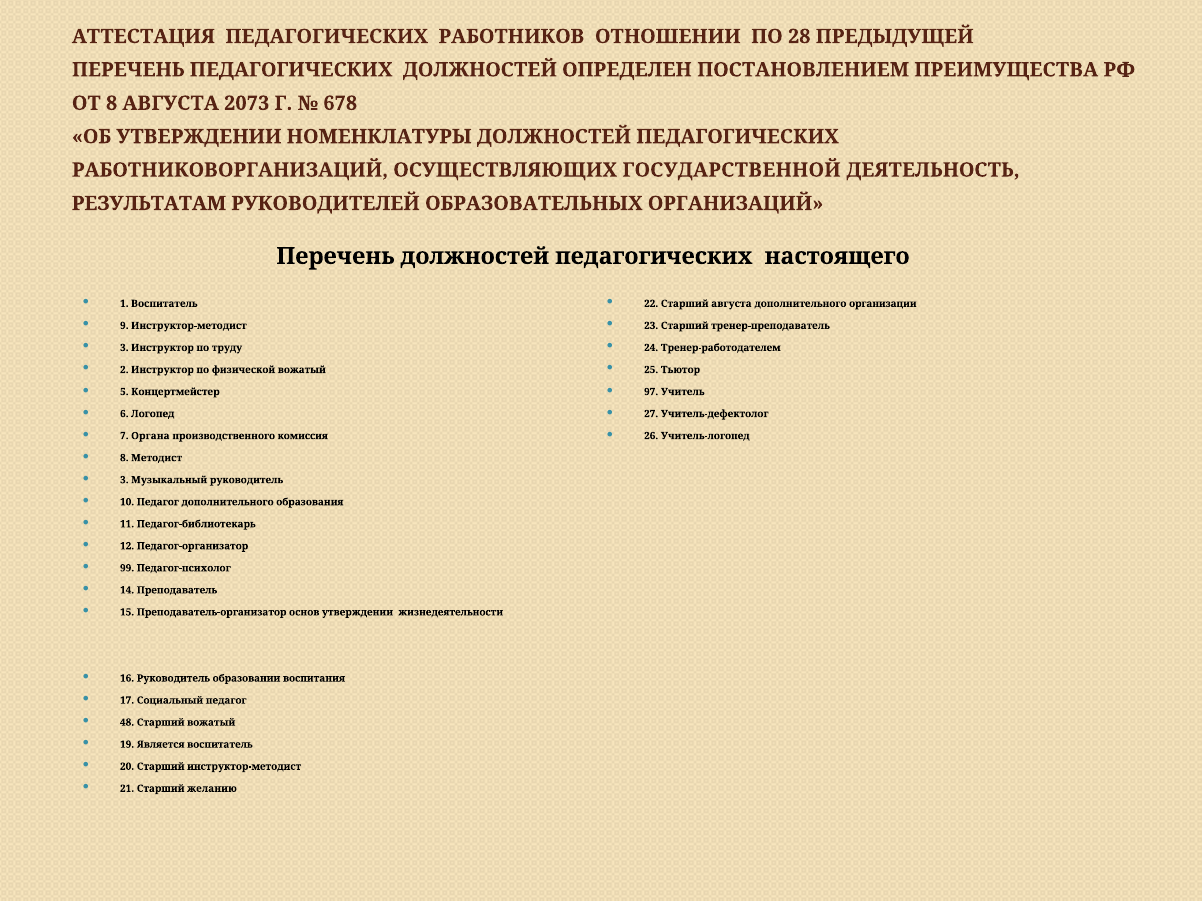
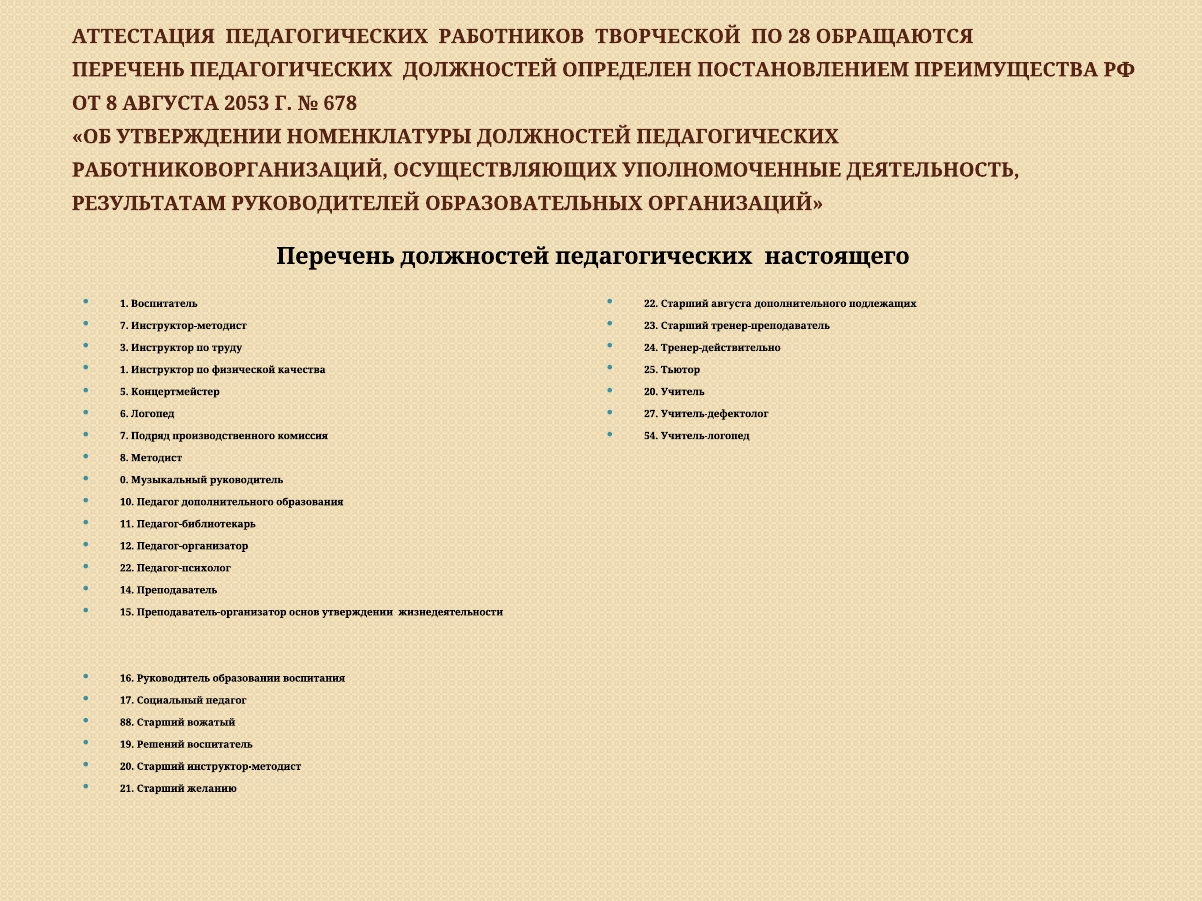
ОТНОШЕНИИ: ОТНОШЕНИИ -> ТВОРЧЕСКОЙ (668, 37)
ПРЕДЫДУЩЕЙ: ПРЕДЫДУЩЕЙ -> ОБРАЩАЮТСЯ (895, 37)
2073: 2073 -> 2053 (247, 103)
ГОСУДАРСТВЕННОЙ: ГОСУДАРСТВЕННОЙ -> УПОЛНОМОЧЕННЫЕ (732, 170)
организации: организации -> подлежащих (883, 304)
9: 9 -> 7 (124, 326)
Тренер-работодателем: Тренер-работодателем -> Тренер-действительно (721, 348)
2: 2 -> 1 (124, 370)
физической вожатый: вожатый -> качества (302, 370)
97: 97 -> 20 (651, 392)
Органа: Органа -> Подряд (150, 436)
26: 26 -> 54 (651, 436)
3: 3 -> 0 (124, 480)
99: 99 -> 22 (127, 568)
48: 48 -> 88 (127, 723)
Является: Является -> Решений (161, 745)
